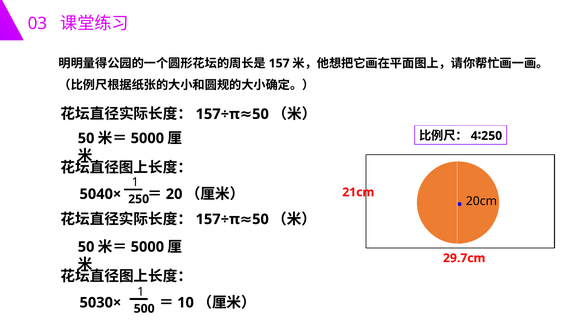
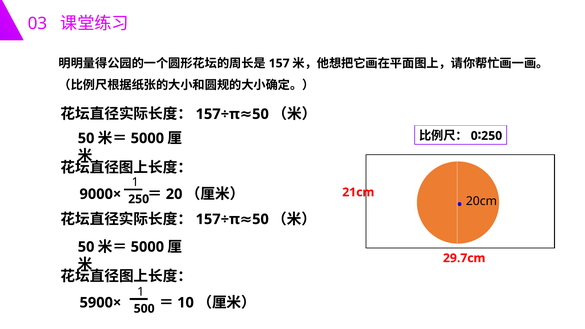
4: 4 -> 0 (474, 136)
5040×: 5040× -> 9000× (100, 194)
5030×: 5030× -> 5900× (100, 303)
